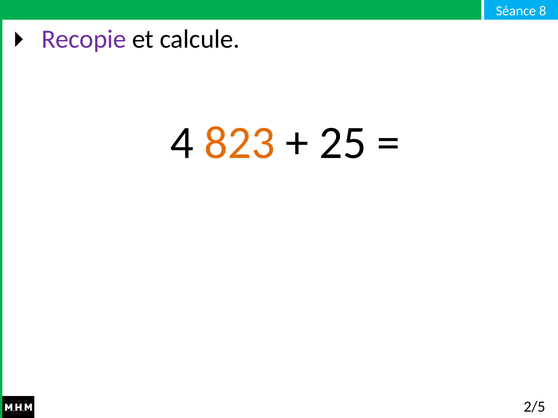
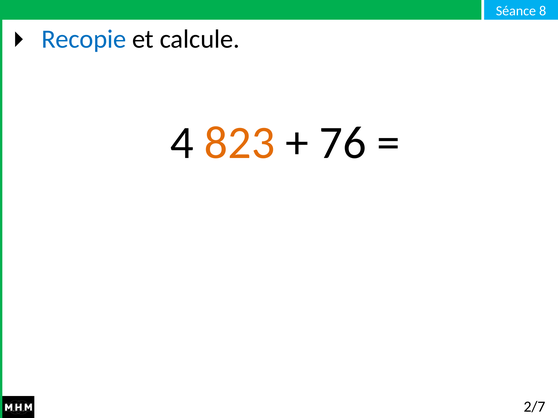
Recopie colour: purple -> blue (84, 39)
25: 25 -> 76 (343, 143)
2/5: 2/5 -> 2/7 (534, 407)
